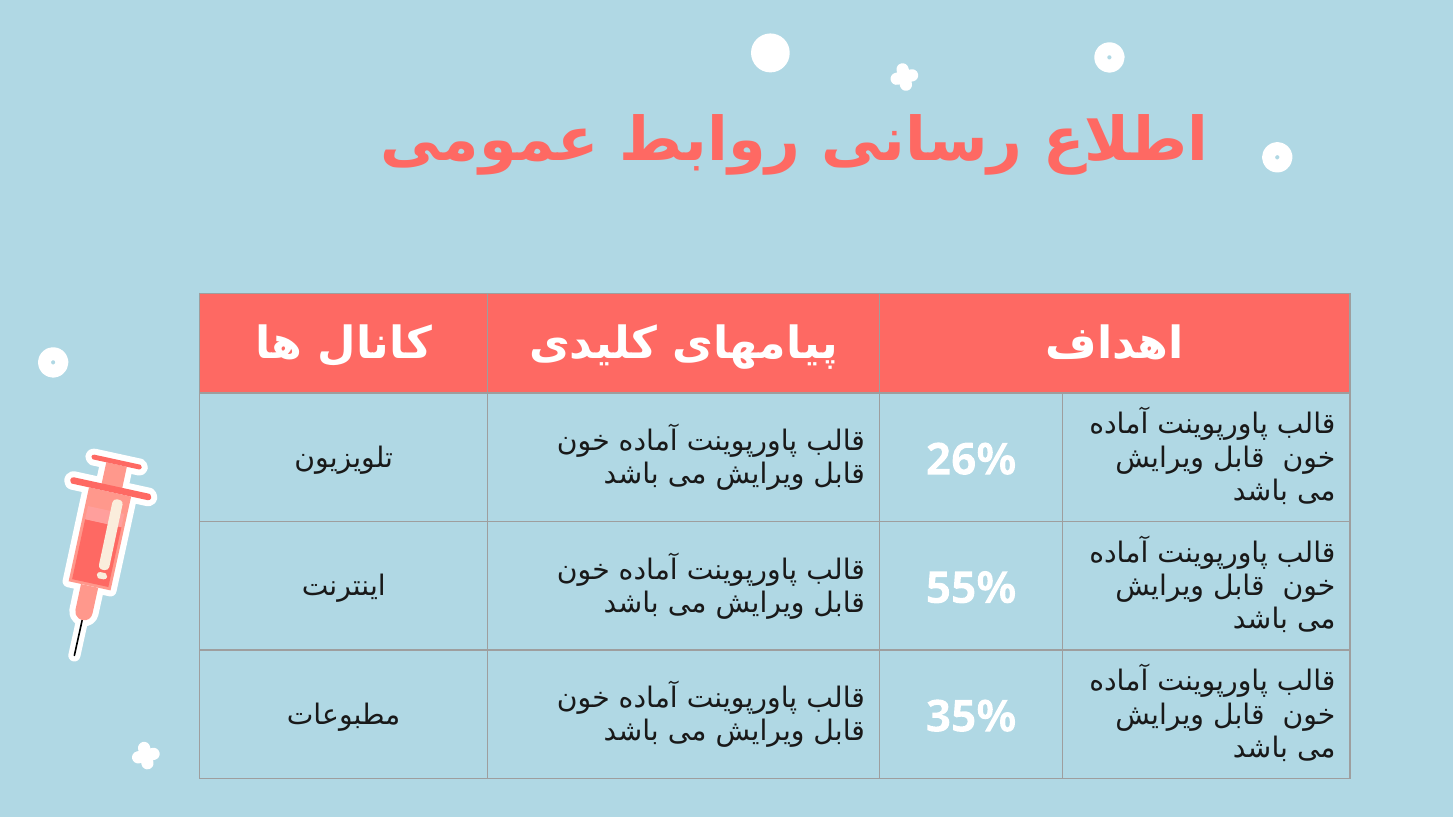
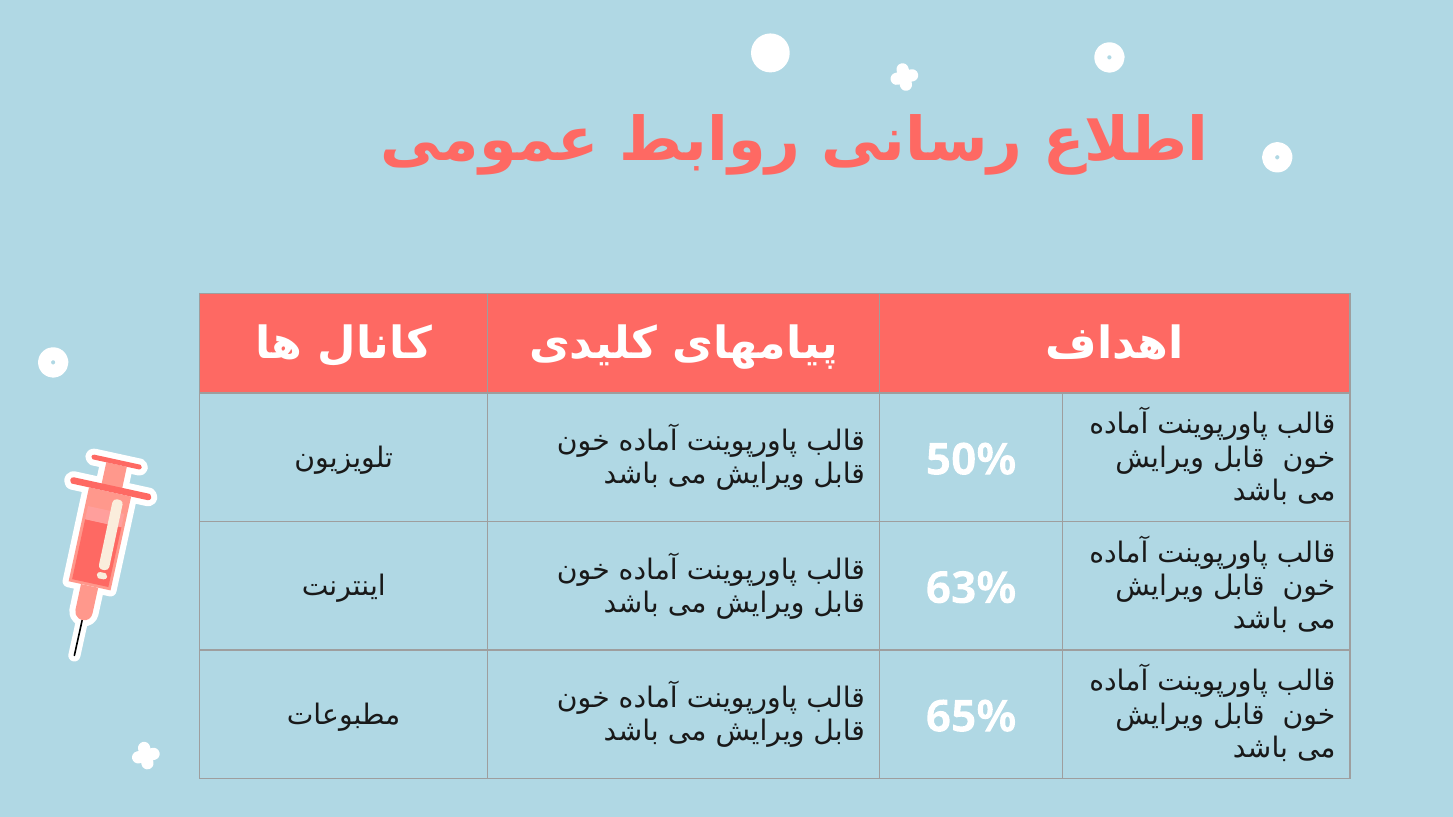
26%: 26% -> 50% (971, 460)
55%: 55% -> 63% (971, 589)
35%: 35% -> 65% (971, 717)
